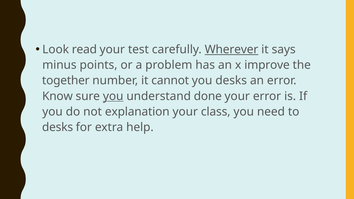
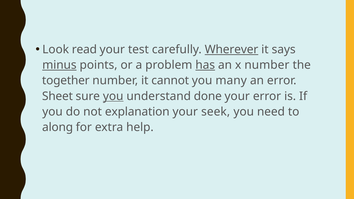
minus underline: none -> present (59, 65)
has underline: none -> present (205, 65)
x improve: improve -> number (267, 65)
you desks: desks -> many (231, 81)
Know: Know -> Sheet (57, 96)
class: class -> seek (216, 112)
desks: desks -> along (58, 127)
